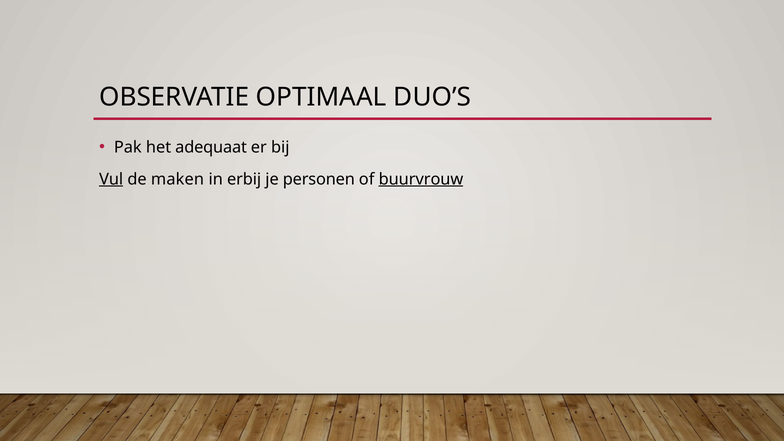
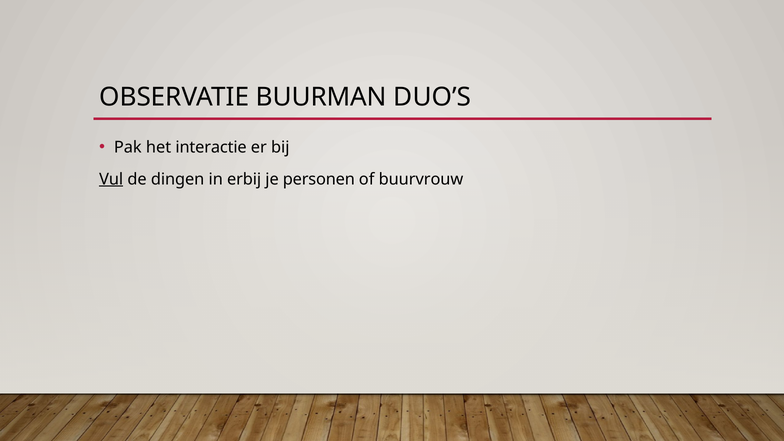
OPTIMAAL: OPTIMAAL -> BUURMAN (321, 97)
adequaat: adequaat -> interactie (211, 147)
maken: maken -> dingen (178, 179)
buurvrouw underline: present -> none (421, 179)
